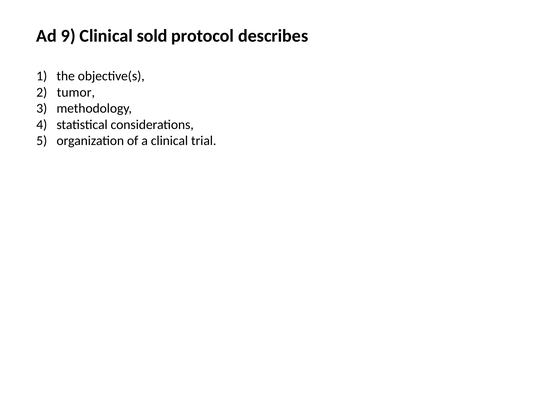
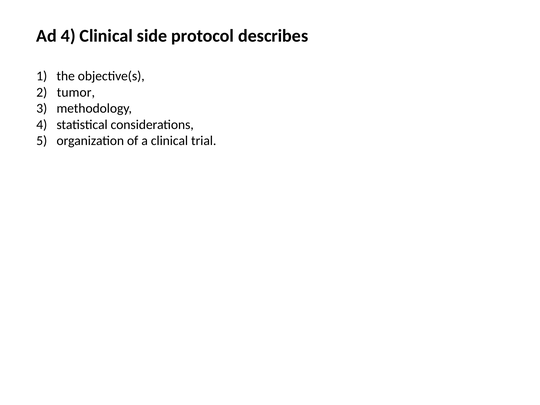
Ad 9: 9 -> 4 (68, 36)
sold: sold -> side (152, 36)
